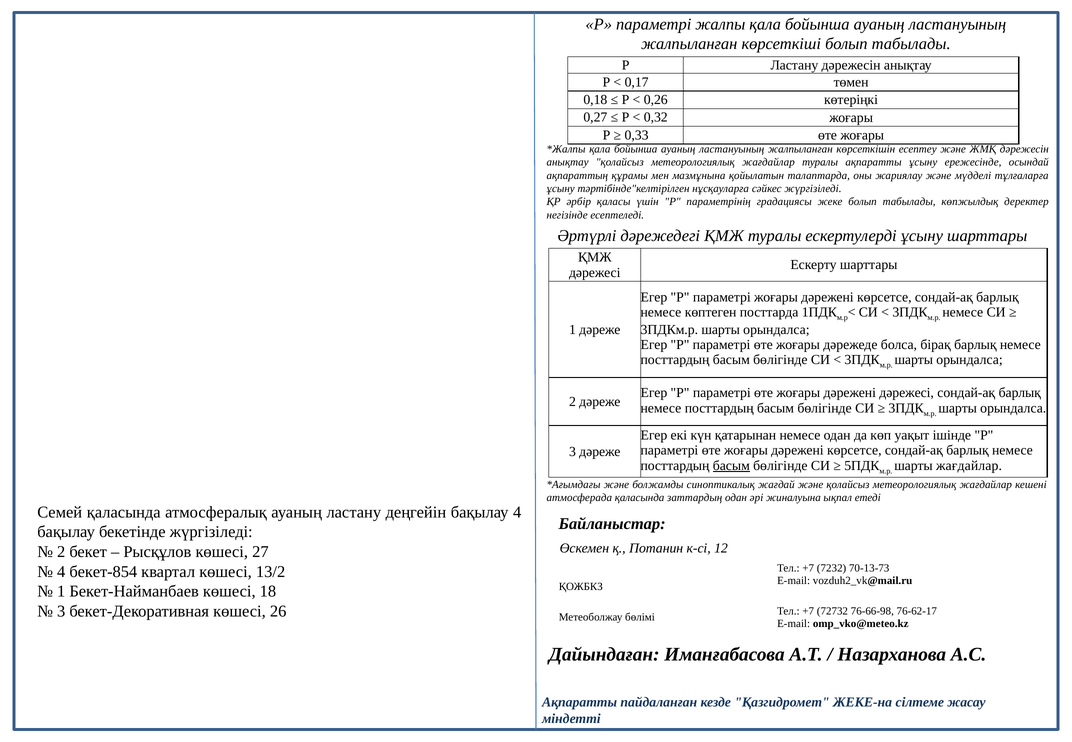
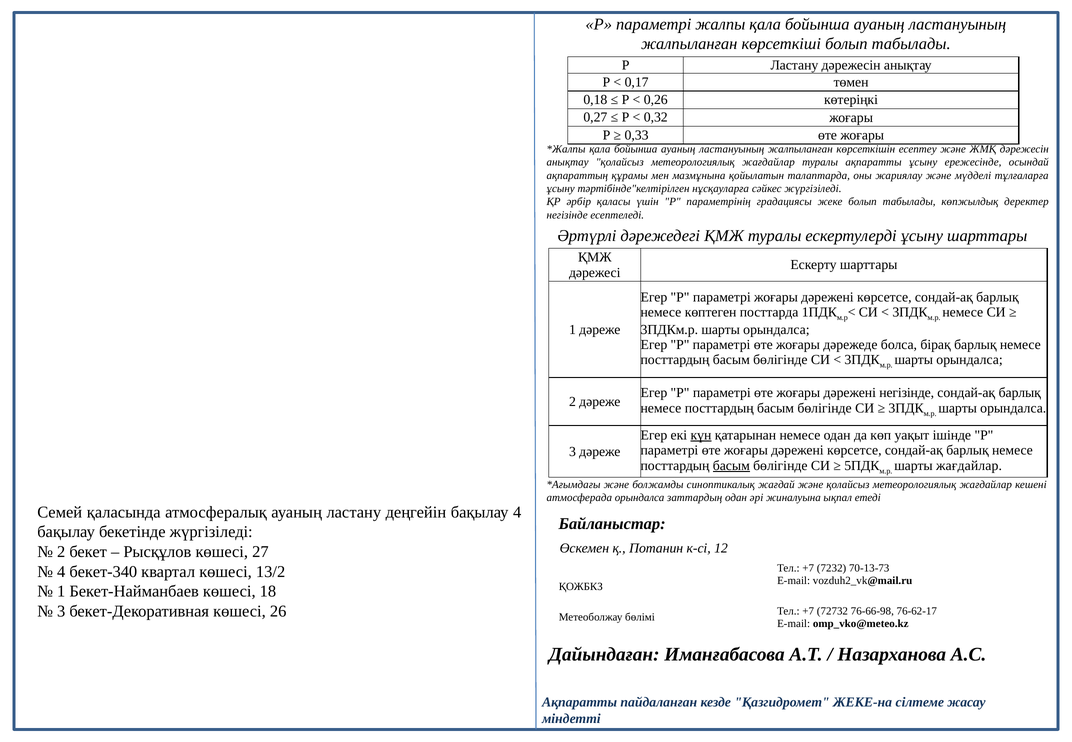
дәрежені дәрежесі: дәрежесі -> негізінде (907, 393)
күн underline: none -> present (701, 435)
атмосферада қаласында: қаласында -> орындалса (640, 498)
бекет-854: бекет-854 -> бекет-340 (103, 572)
